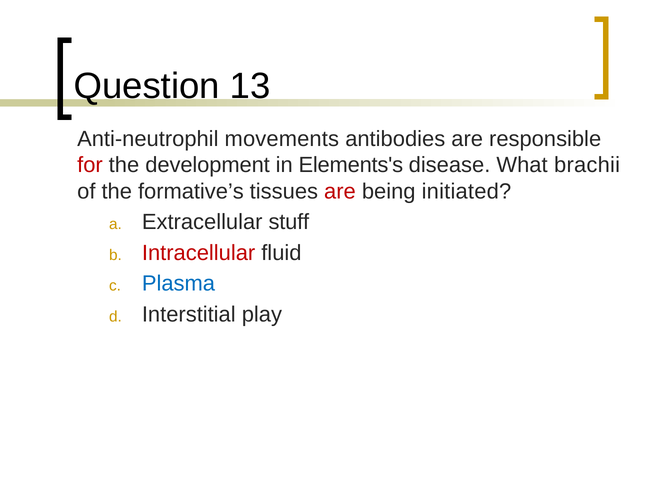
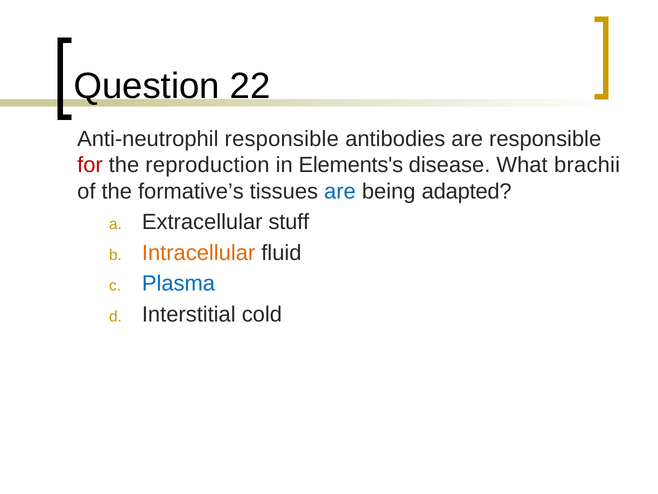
13: 13 -> 22 (250, 86)
Anti-neutrophil movements: movements -> responsible (282, 139)
development: development -> reproduction (207, 165)
are colour: red -> blue (340, 191)
initiated: initiated -> adapted (467, 191)
Intracellular colour: red -> orange (199, 253)
play: play -> cold (262, 314)
